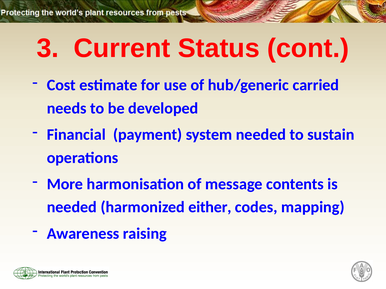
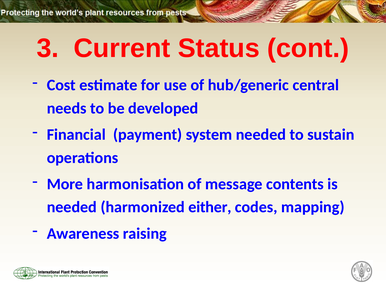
carried: carried -> central (316, 85)
